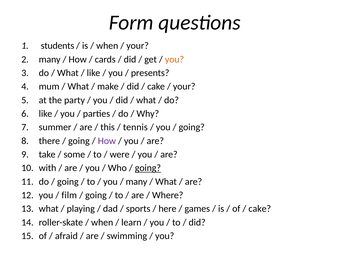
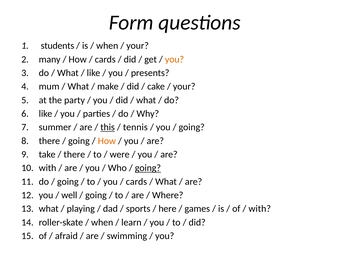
this underline: none -> present (108, 127)
How colour: purple -> orange (107, 141)
some: some -> there (74, 154)
many: many -> cards (136, 181)
film: film -> well (69, 195)
cake: cake -> with (260, 209)
